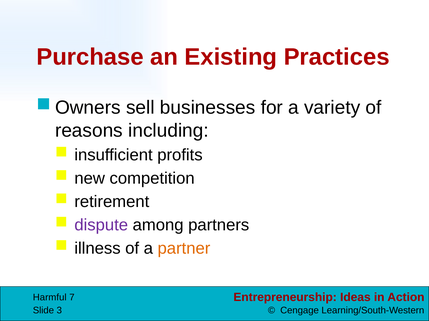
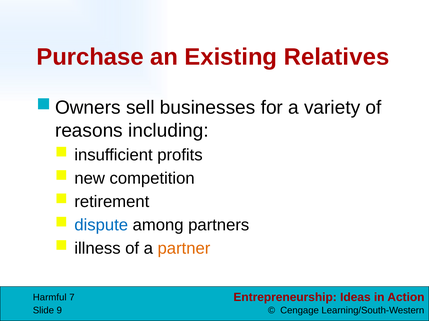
Practices: Practices -> Relatives (337, 57)
dispute colour: purple -> blue (101, 226)
3: 3 -> 9 (59, 311)
